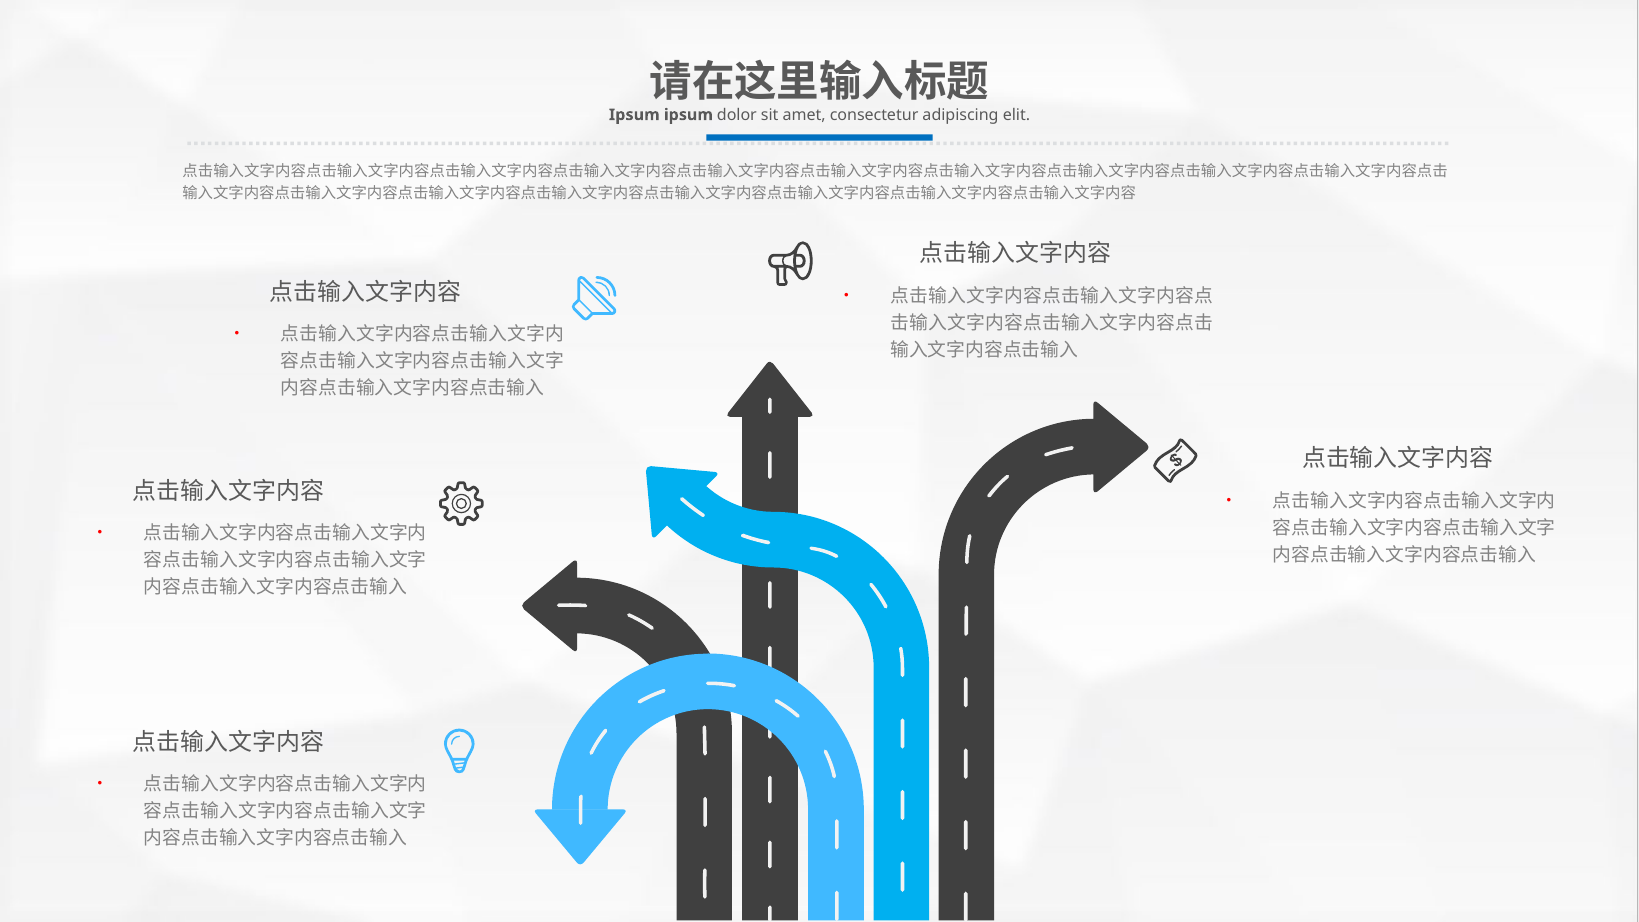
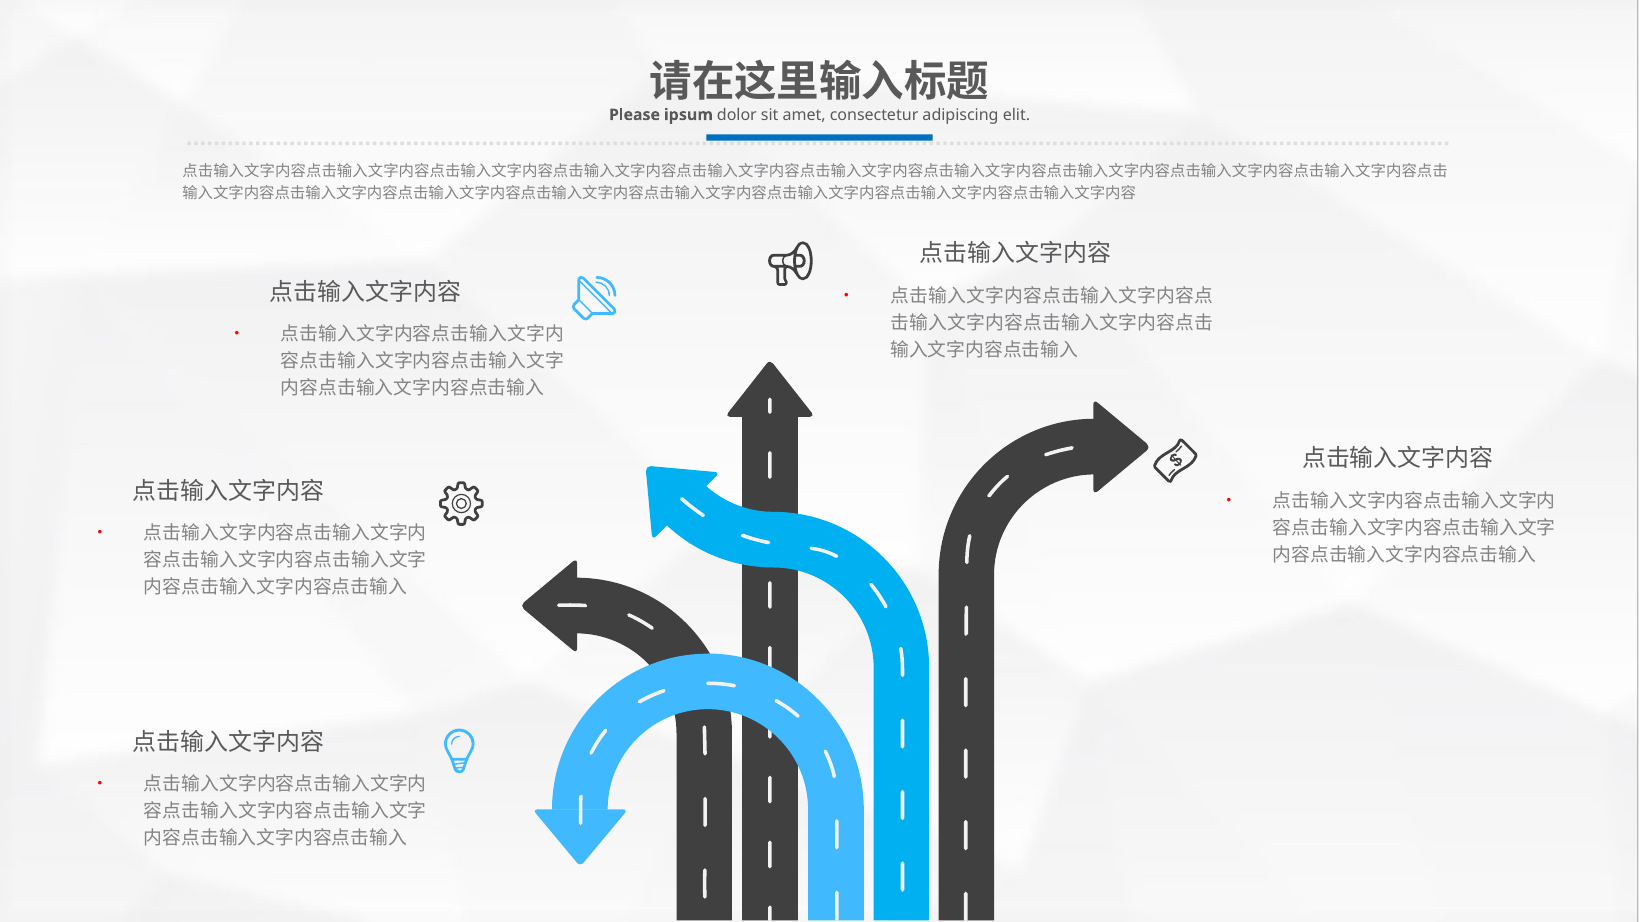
Ipsum: Ipsum -> Please (634, 115)
